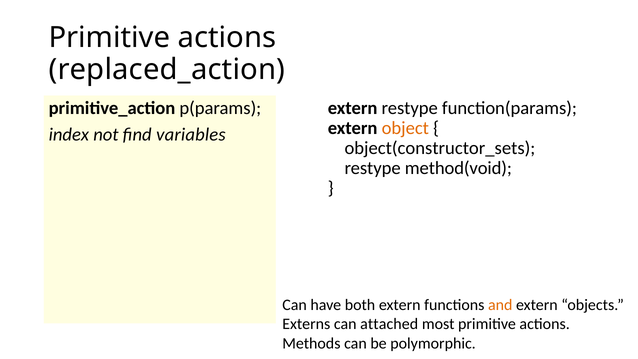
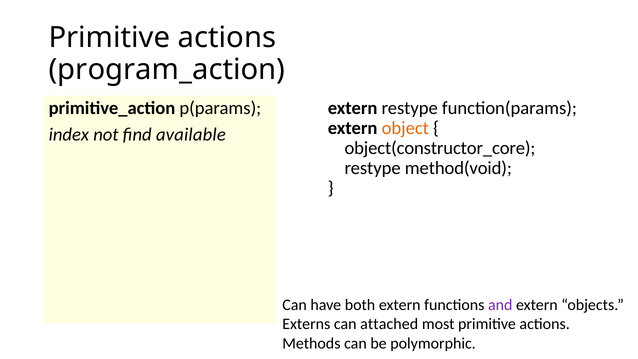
replaced_action: replaced_action -> program_action (167, 69)
variables: variables -> available (191, 135)
object(constructor_sets: object(constructor_sets -> object(constructor_core (440, 148)
and colour: orange -> purple (500, 305)
